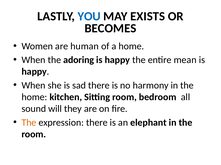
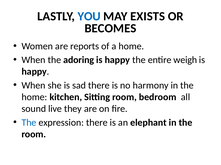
human: human -> reports (85, 46)
mean: mean -> weigh (185, 60)
will: will -> live (55, 109)
The colour: orange -> blue (29, 123)
